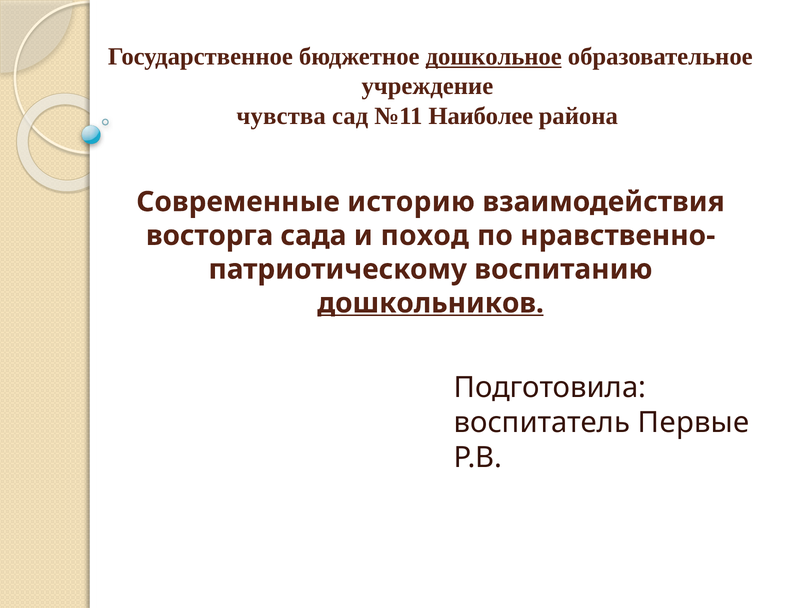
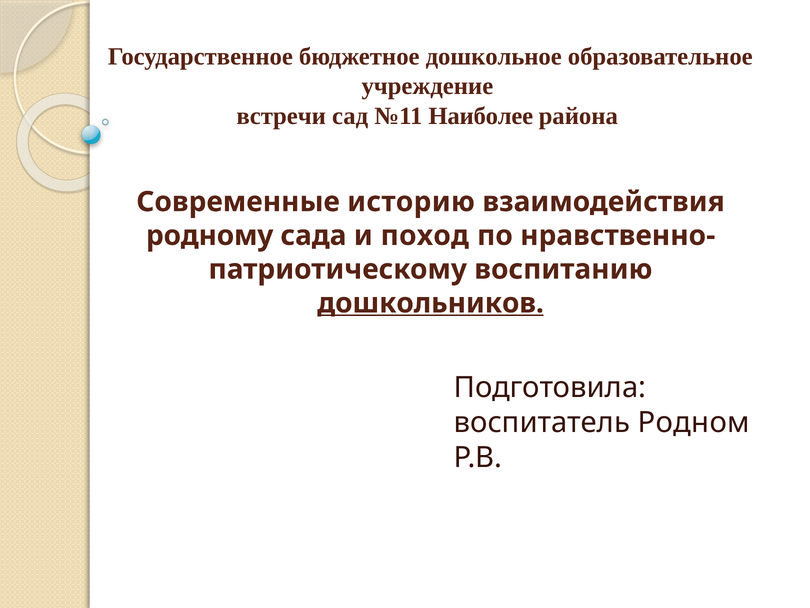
дошкольное underline: present -> none (494, 56)
чувства: чувства -> встречи (281, 116)
восторга: восторга -> родному (210, 235)
Первые: Первые -> Родном (694, 422)
